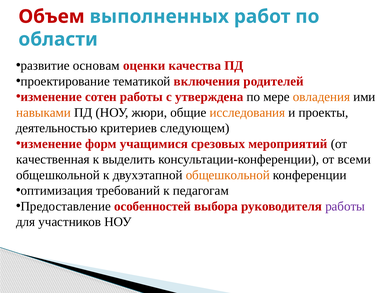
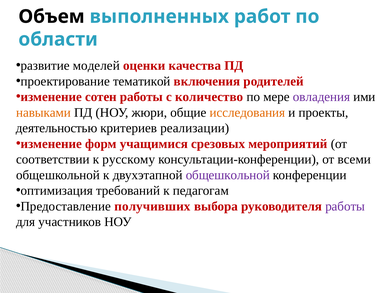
Объем colour: red -> black (52, 17)
основам: основам -> моделей (96, 66)
утверждена: утверждена -> количество (209, 97)
овладения colour: orange -> purple (321, 97)
следующем: следующем -> реализации (195, 128)
качественная: качественная -> соответствии (53, 159)
выделить: выделить -> русскому (129, 159)
общешкольной colour: orange -> purple (228, 175)
особенностей: особенностей -> получивших (152, 206)
